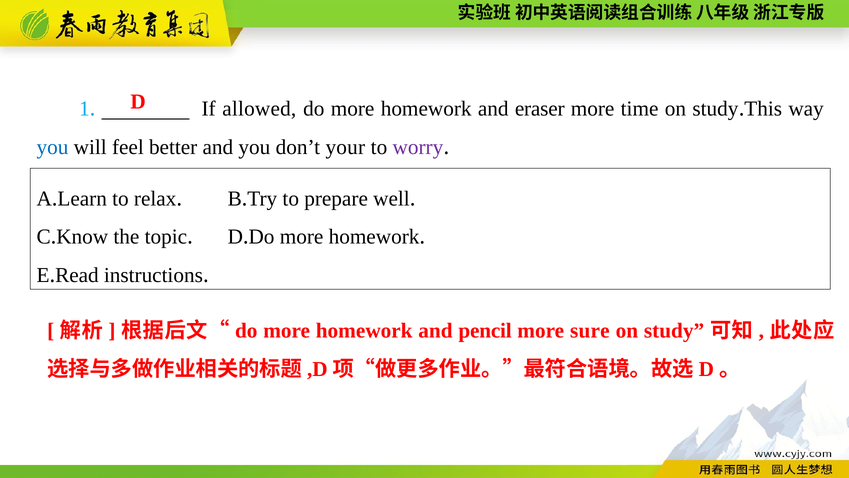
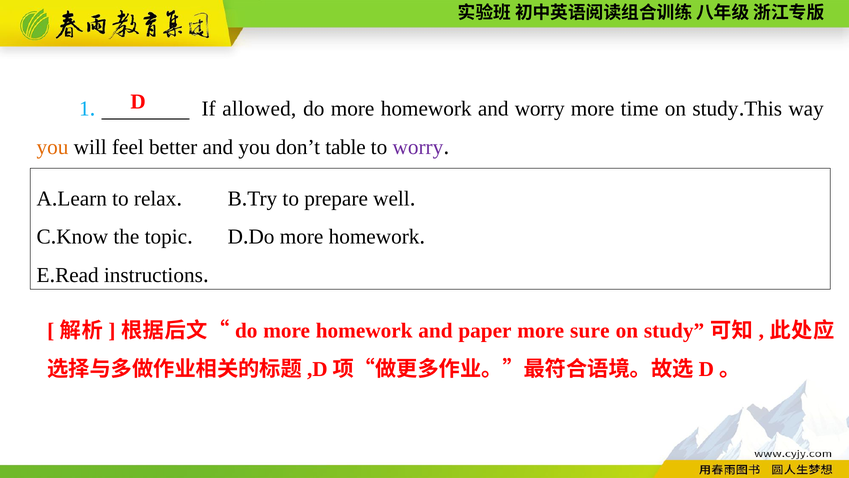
and eraser: eraser -> worry (540, 109)
you colour: blue -> orange (53, 147)
your: your -> table (346, 147)
pencil: pencil -> paper (485, 331)
